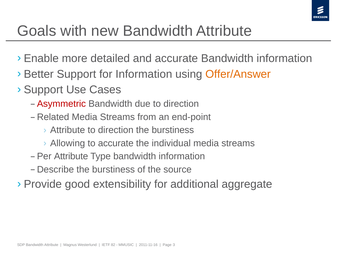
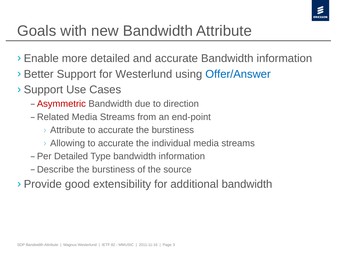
for Information: Information -> Westerlund (144, 74)
Offer/Answer colour: orange -> blue (238, 74)
direction: direction -> accurate (116, 130)
Per Attribute: Attribute -> Detailed (71, 156)
additional aggregate: aggregate -> bandwidth (247, 184)
